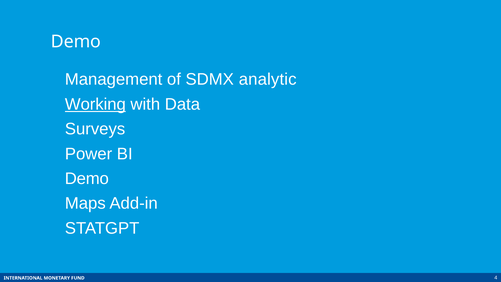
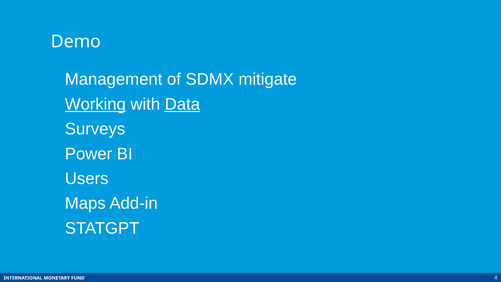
analytic: analytic -> mitigate (268, 79)
Data underline: none -> present (182, 104)
Demo: Demo -> Users (87, 178)
